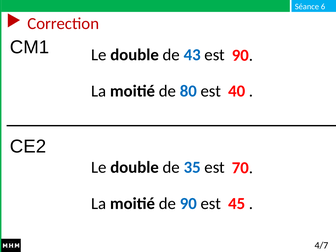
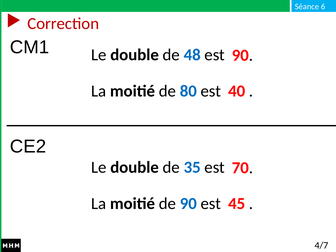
43: 43 -> 48 (192, 55)
